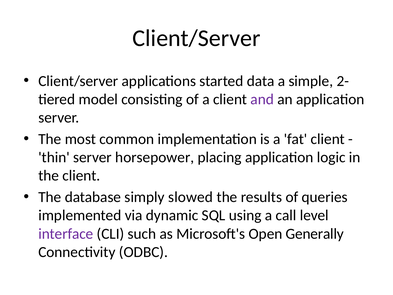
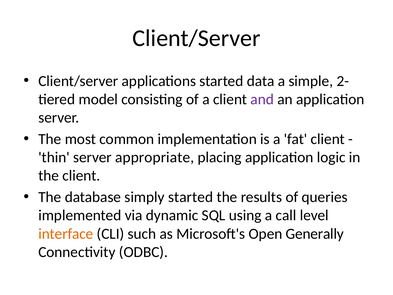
horsepower: horsepower -> appropriate (155, 157)
simply slowed: slowed -> started (191, 197)
interface colour: purple -> orange (66, 234)
